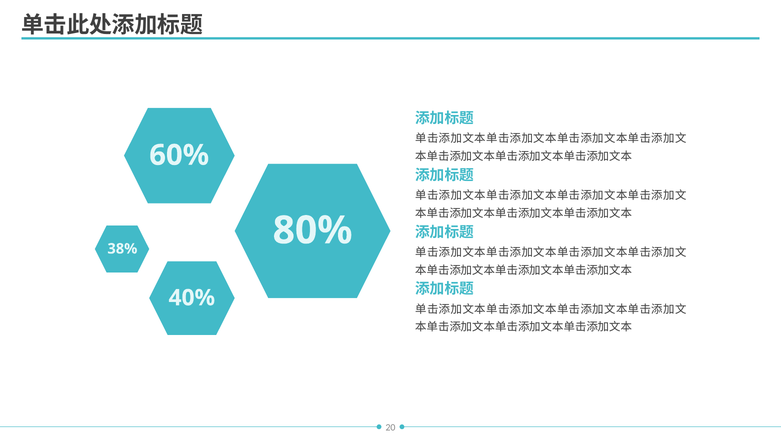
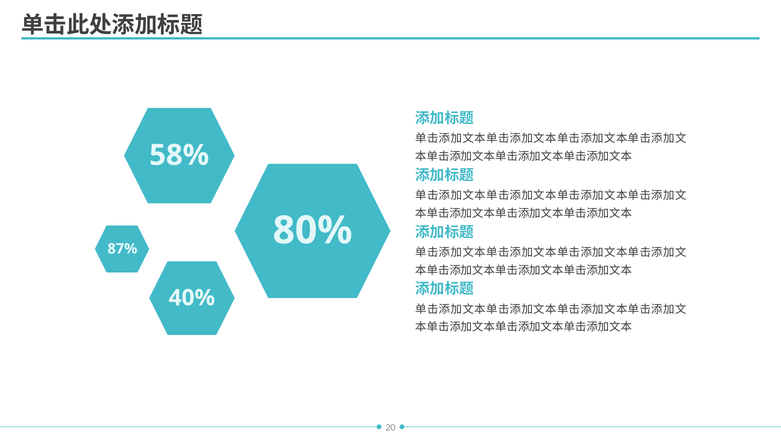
60%: 60% -> 58% (179, 155)
38%: 38% -> 87% (122, 249)
